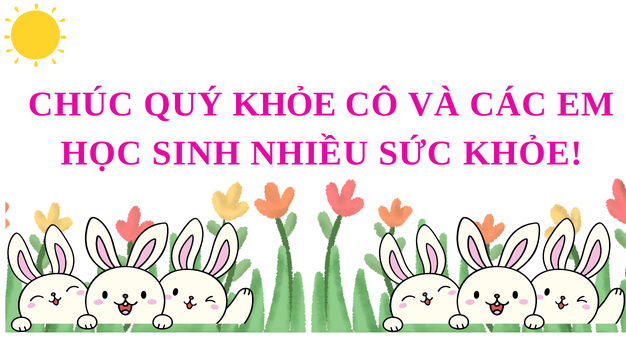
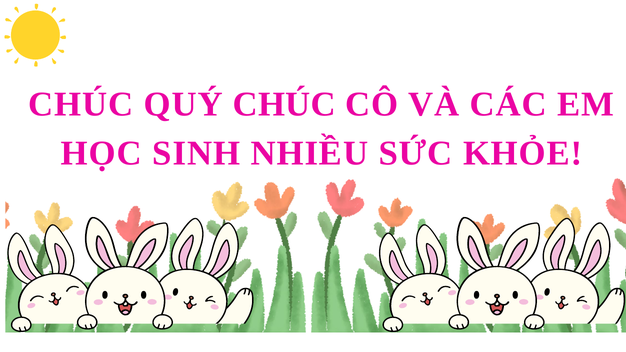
QUÝ KHỎE: KHỎE -> CHÚC (284, 104)
